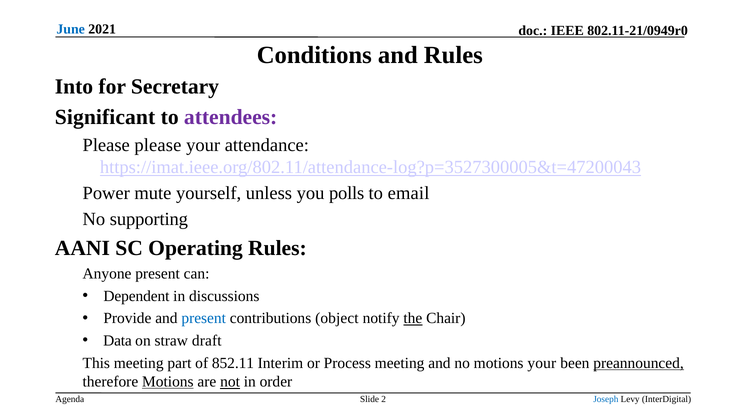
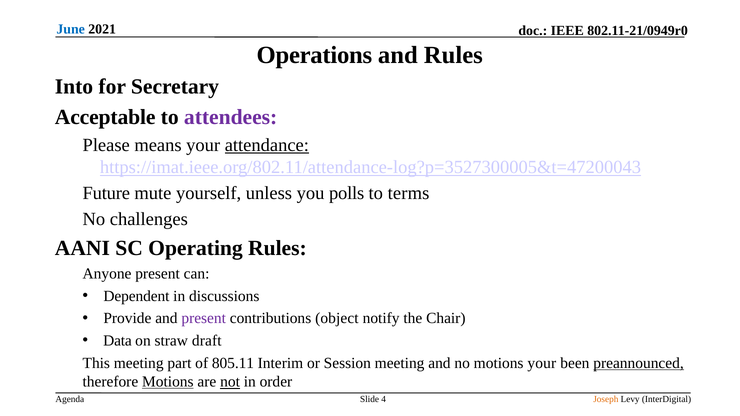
Conditions: Conditions -> Operations (314, 55)
Significant: Significant -> Acceptable (105, 117)
Please please: please -> means (158, 145)
attendance underline: none -> present (267, 145)
Power: Power -> Future (106, 193)
email: email -> terms (409, 193)
supporting: supporting -> challenges (149, 219)
present colour: blue -> purple (204, 319)
the underline: present -> none (413, 319)
852.11: 852.11 -> 805.11 (233, 363)
Process: Process -> Session (347, 363)
2: 2 -> 4 (384, 399)
Joseph colour: blue -> orange (606, 399)
